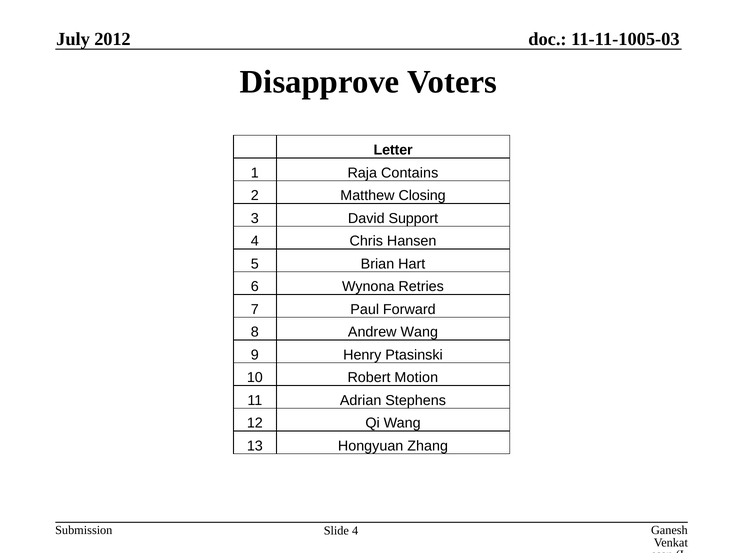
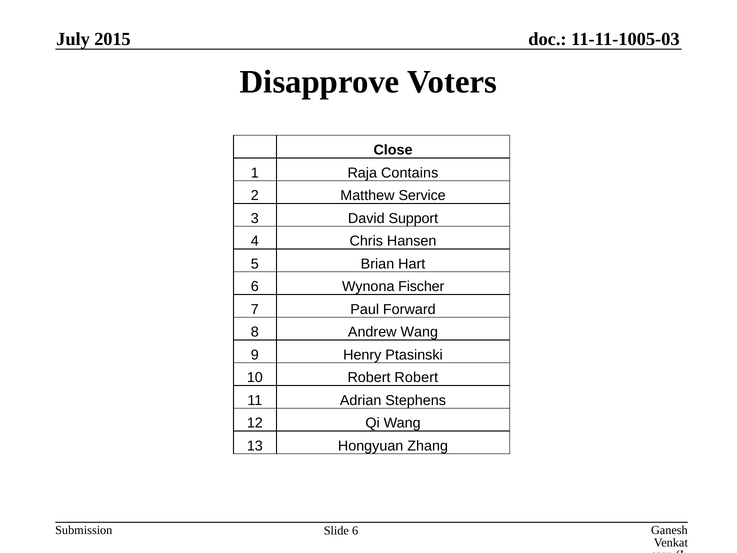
2012: 2012 -> 2015 (112, 39)
Letter: Letter -> Close (393, 150)
Closing: Closing -> Service (422, 196)
Retries: Retries -> Fischer (421, 287)
Robert Motion: Motion -> Robert (416, 378)
Slide 4: 4 -> 6 (355, 530)
